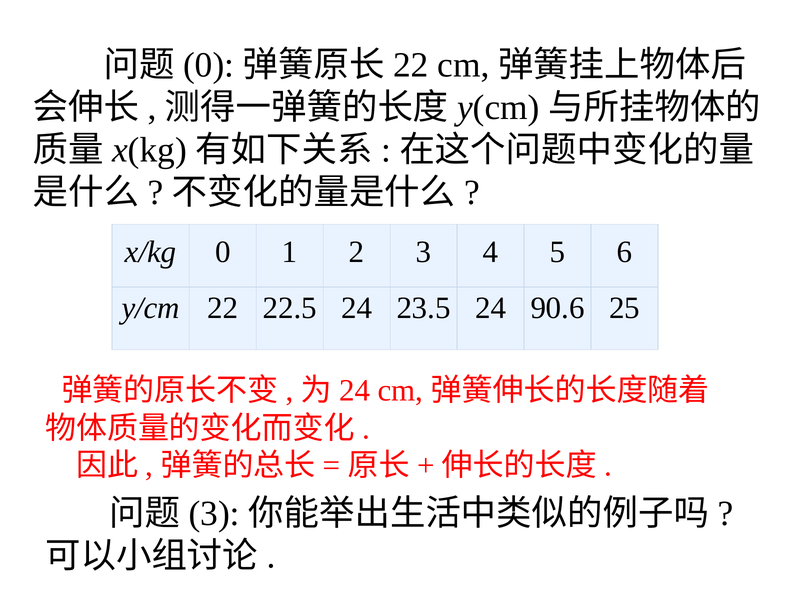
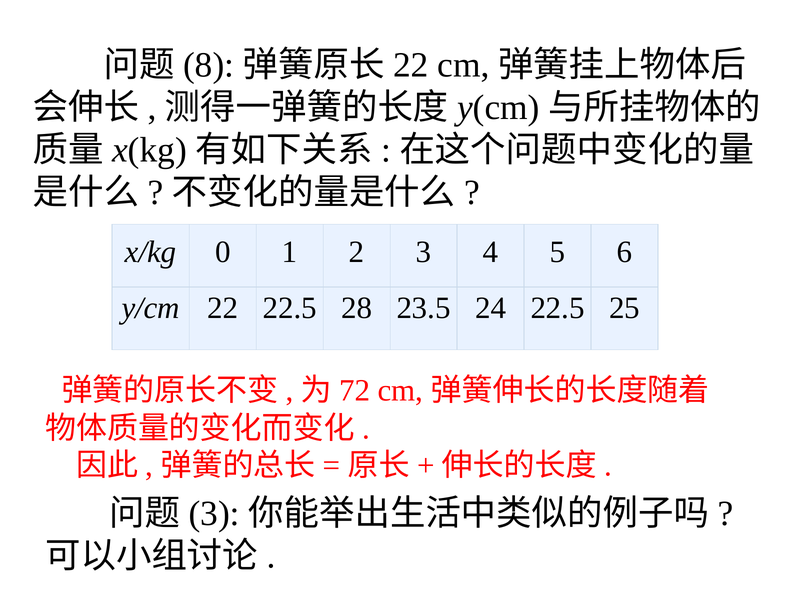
0: 0 -> 8 (209, 65)
22.5 24: 24 -> 28 (357, 308)
24 90.6: 90.6 -> 22.5 (558, 308)
24: 24 -> 72 (355, 390)
